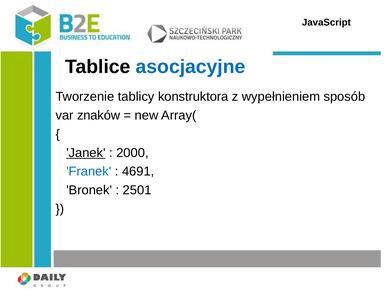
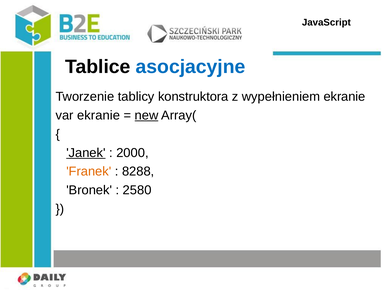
wypełnieniem sposób: sposób -> ekranie (344, 97)
var znaków: znaków -> ekranie (98, 115)
new underline: none -> present (147, 115)
Franek colour: blue -> orange (89, 172)
4691: 4691 -> 8288 (138, 172)
2501: 2501 -> 2580 (137, 190)
